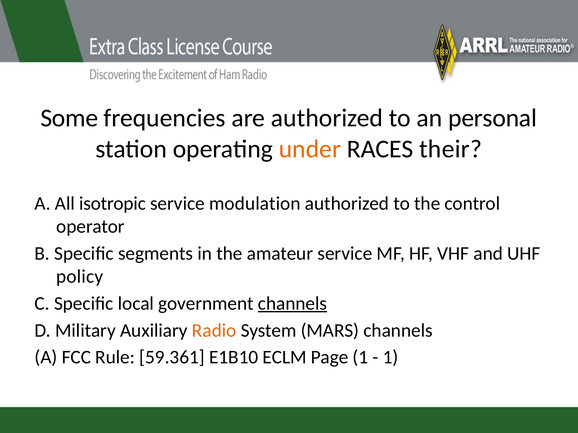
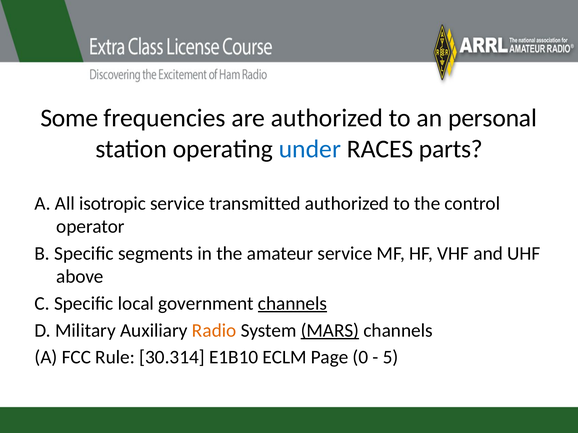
under colour: orange -> blue (310, 149)
their: their -> parts (451, 149)
modulation: modulation -> transmitted (255, 204)
policy: policy -> above (80, 277)
MARS underline: none -> present (330, 331)
59.361: 59.361 -> 30.314 (172, 358)
Page 1: 1 -> 0 (360, 358)
1: 1 -> 5 (391, 358)
